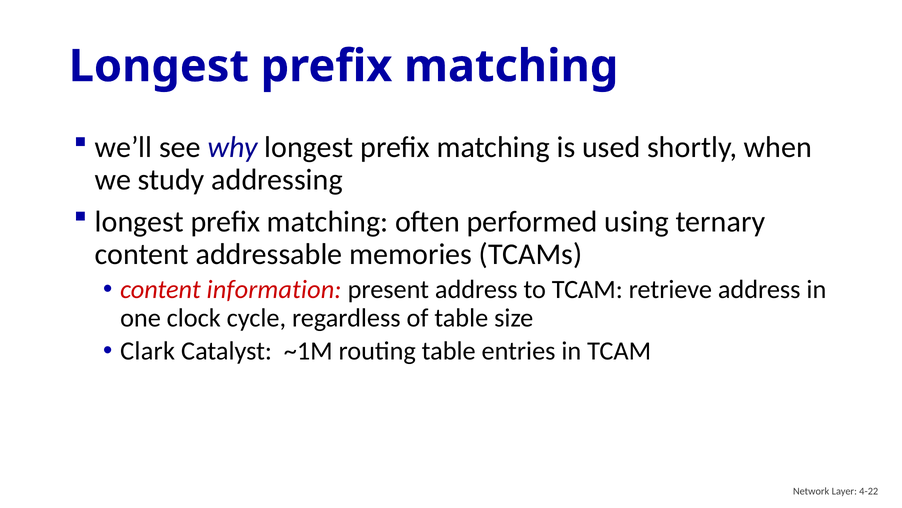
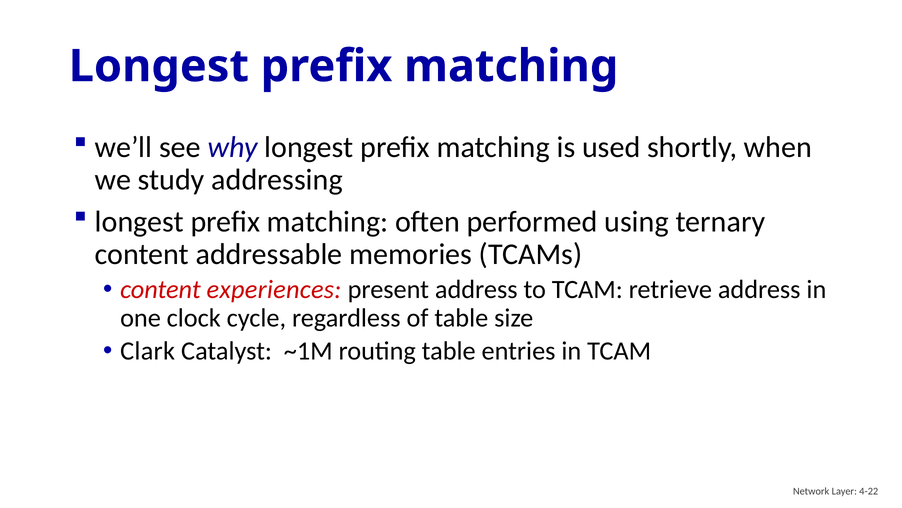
information: information -> experiences (274, 289)
